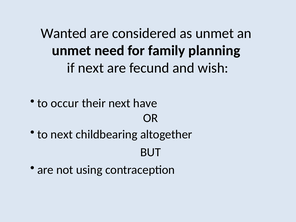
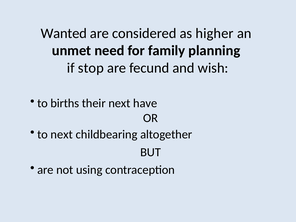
as unmet: unmet -> higher (215, 33)
if next: next -> stop (91, 68)
occur: occur -> births (65, 103)
